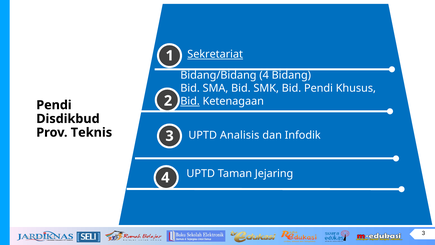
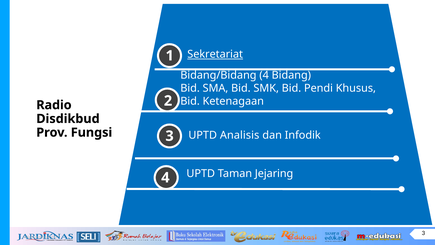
Bid underline: present -> none (190, 101)
Pendi: Pendi -> Radio (54, 105)
Teknis: Teknis -> Fungsi (91, 132)
